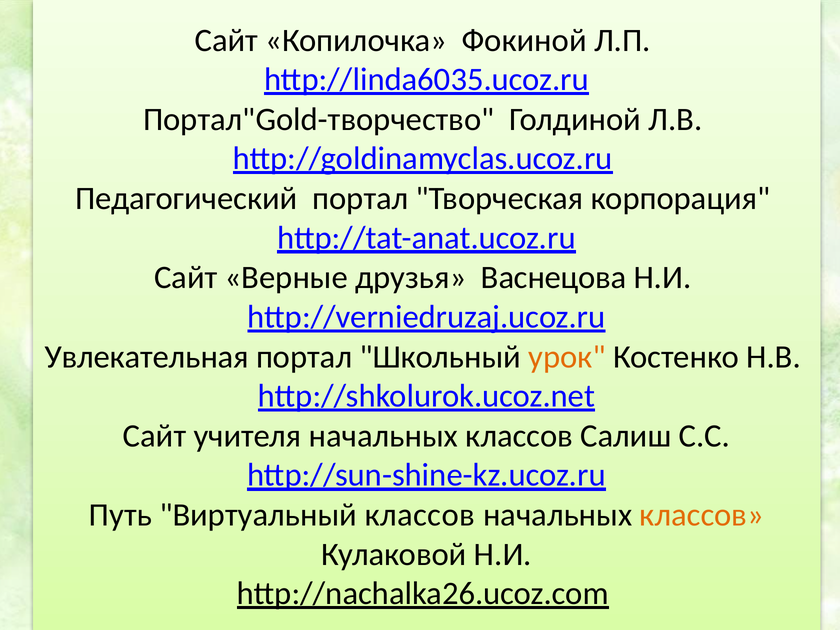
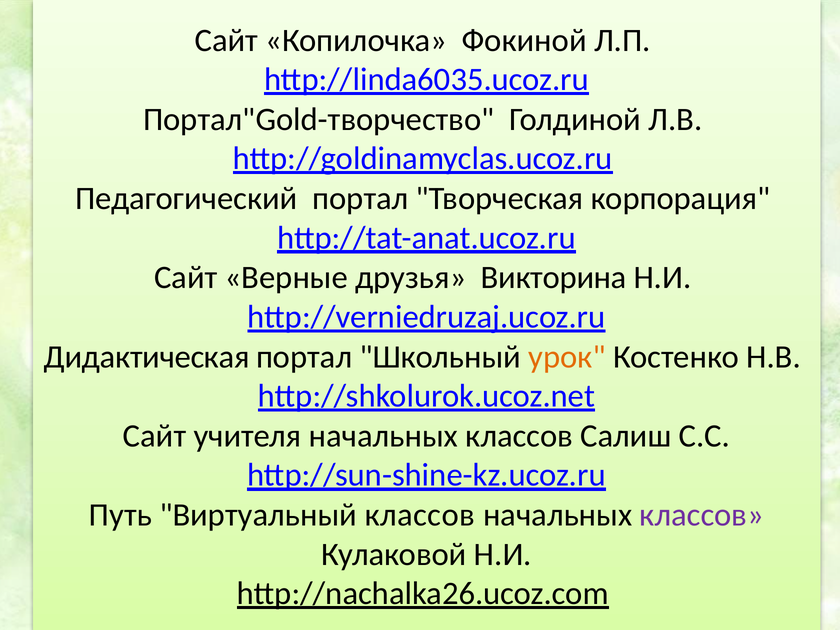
Васнецова: Васнецова -> Викторина (554, 278)
Увлекательная: Увлекательная -> Дидактическая (147, 357)
классов colour: orange -> purple (702, 515)
